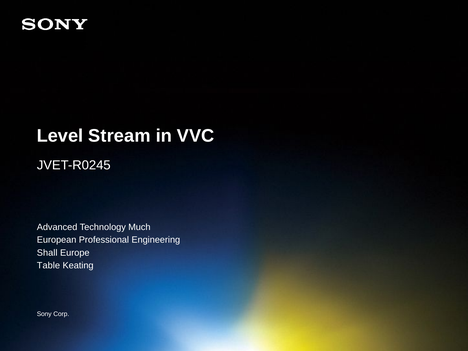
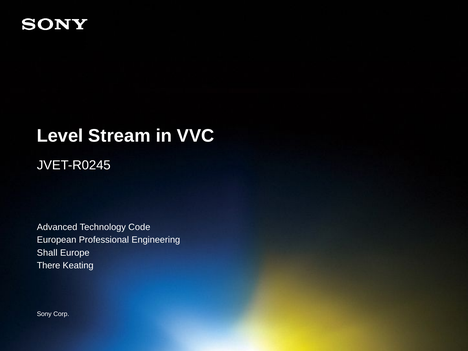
Much: Much -> Code (139, 227)
Table: Table -> There (49, 265)
